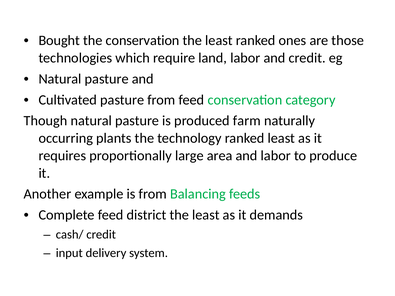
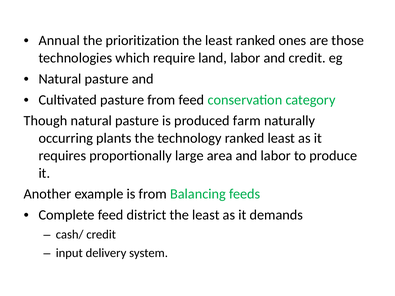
Bought: Bought -> Annual (59, 41)
the conservation: conservation -> prioritization (143, 41)
